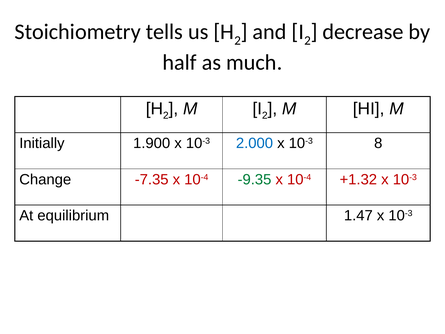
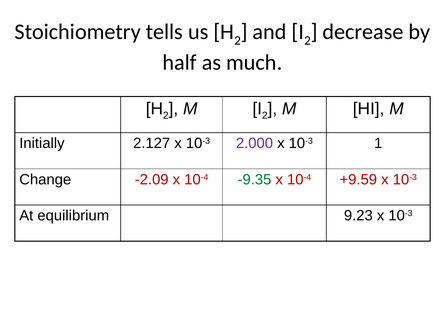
1.900: 1.900 -> 2.127 (152, 143)
2.000 colour: blue -> purple (255, 143)
8: 8 -> 1 (378, 143)
-7.35: -7.35 -> -2.09 (152, 179)
+1.32: +1.32 -> +9.59 (358, 179)
1.47: 1.47 -> 9.23 (358, 216)
